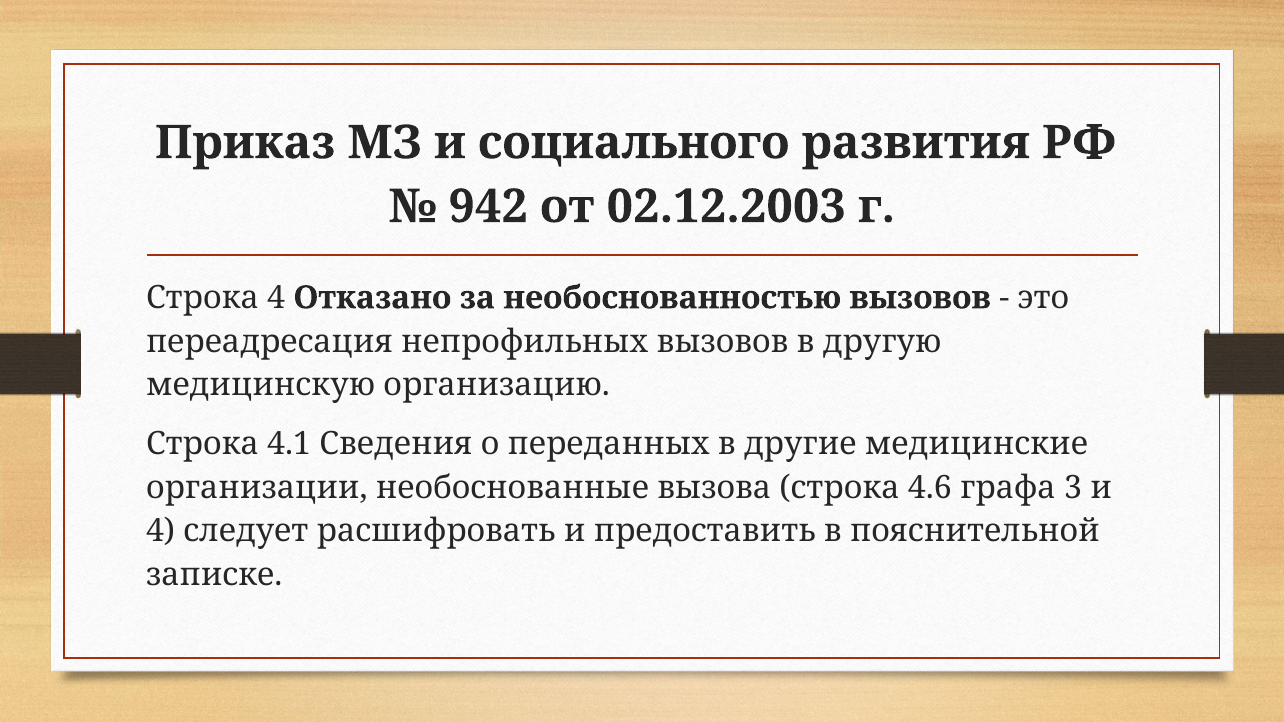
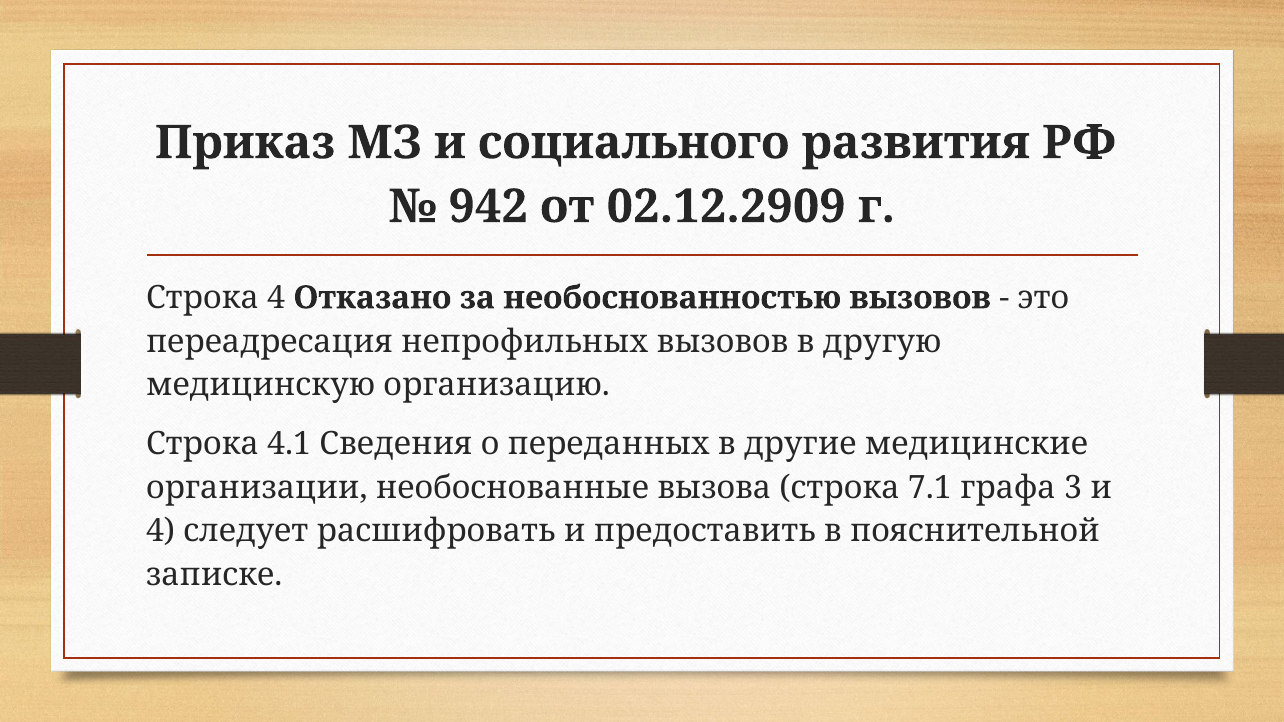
02.12.2003: 02.12.2003 -> 02.12.2909 (726, 207)
4.6: 4.6 -> 7.1 (930, 488)
